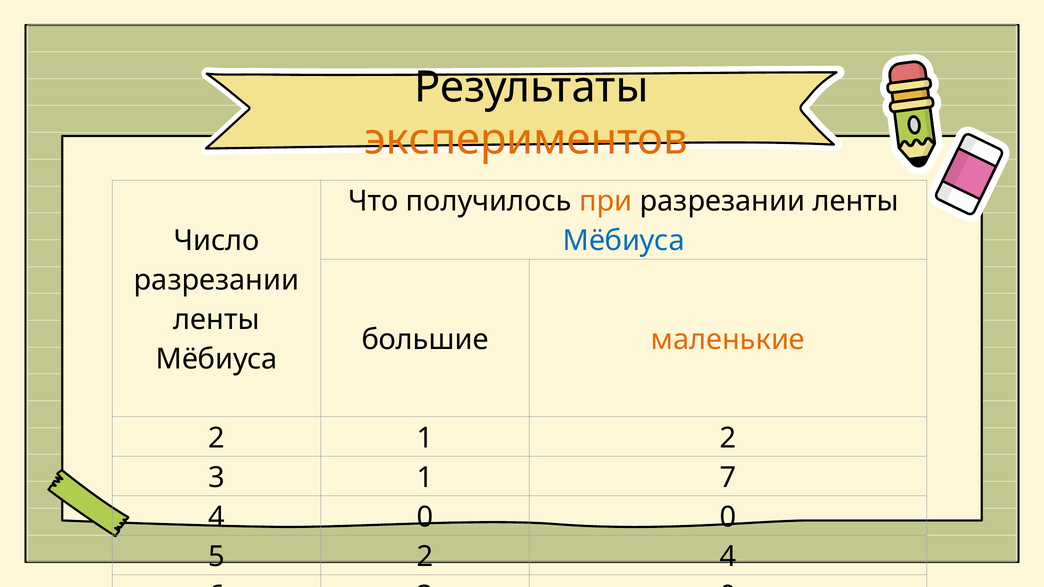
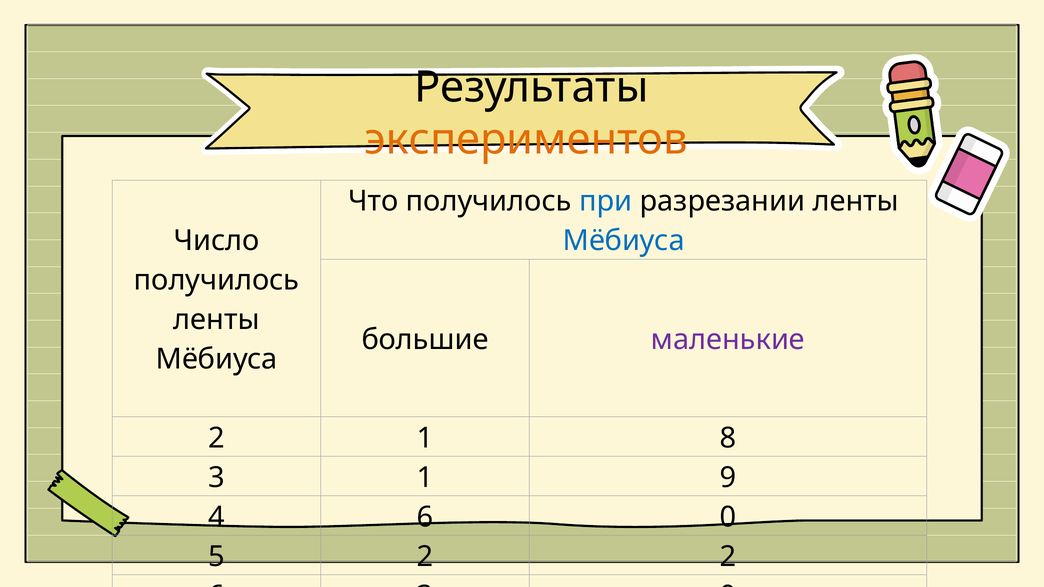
при colour: orange -> blue (606, 201)
разрезании: разрезании -> получилось (217, 281)
маленькие colour: orange -> purple (728, 340)
1 2: 2 -> 8 (728, 439)
1 7: 7 -> 9 (728, 478)
4 0: 0 -> 6 (425, 518)
2 4: 4 -> 2 (728, 557)
